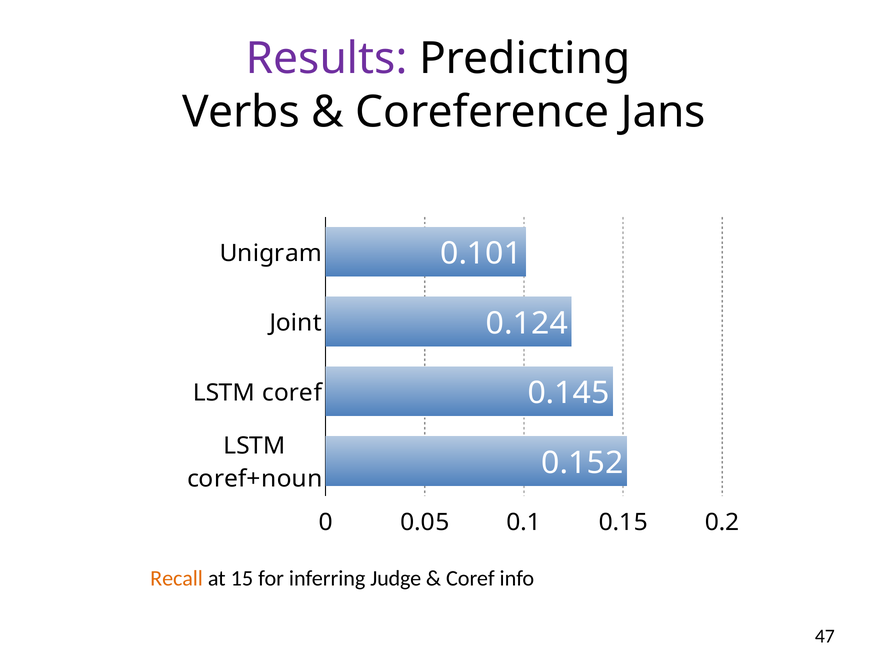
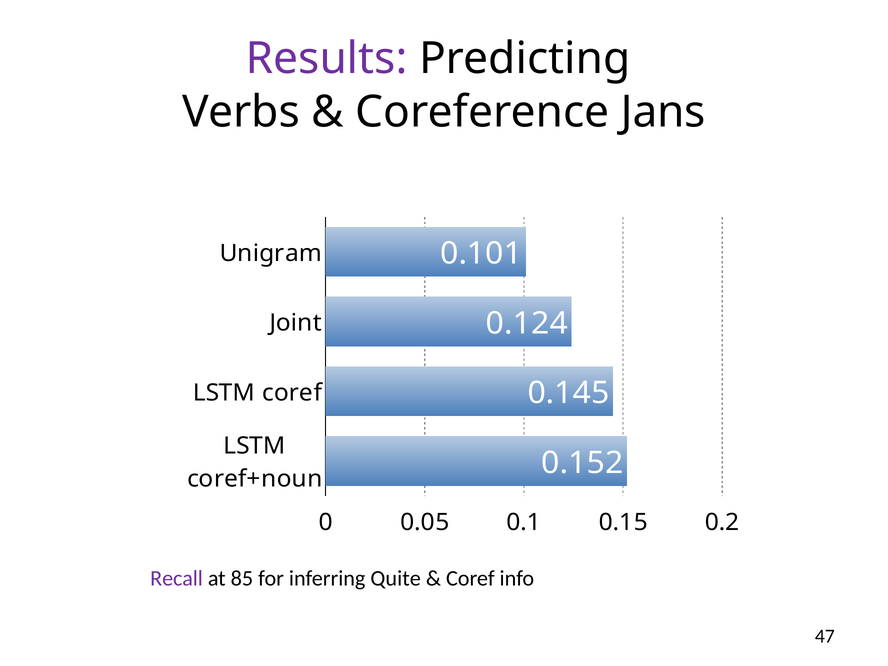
Recall colour: orange -> purple (177, 578)
15: 15 -> 85 (242, 578)
Judge: Judge -> Quite (396, 578)
